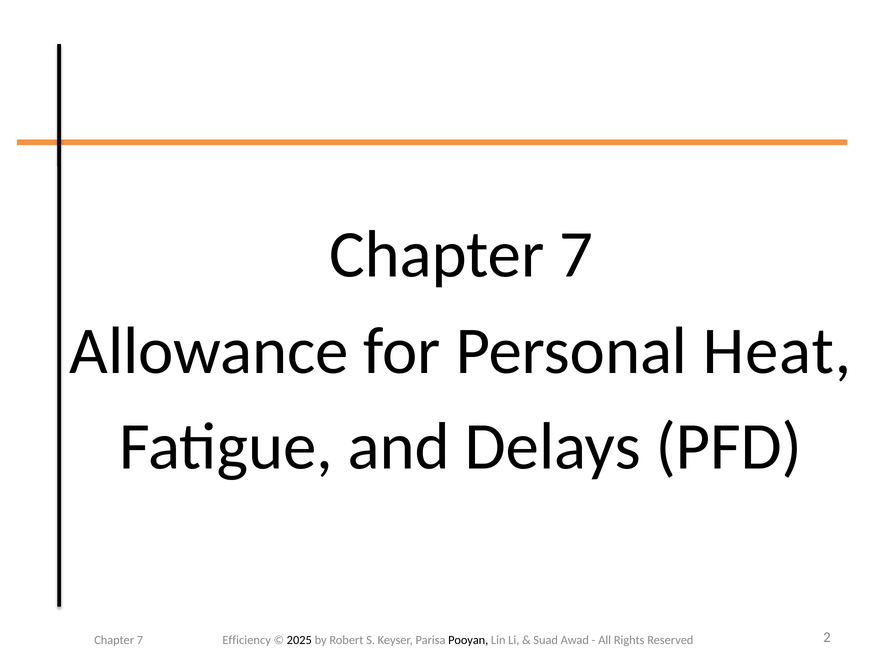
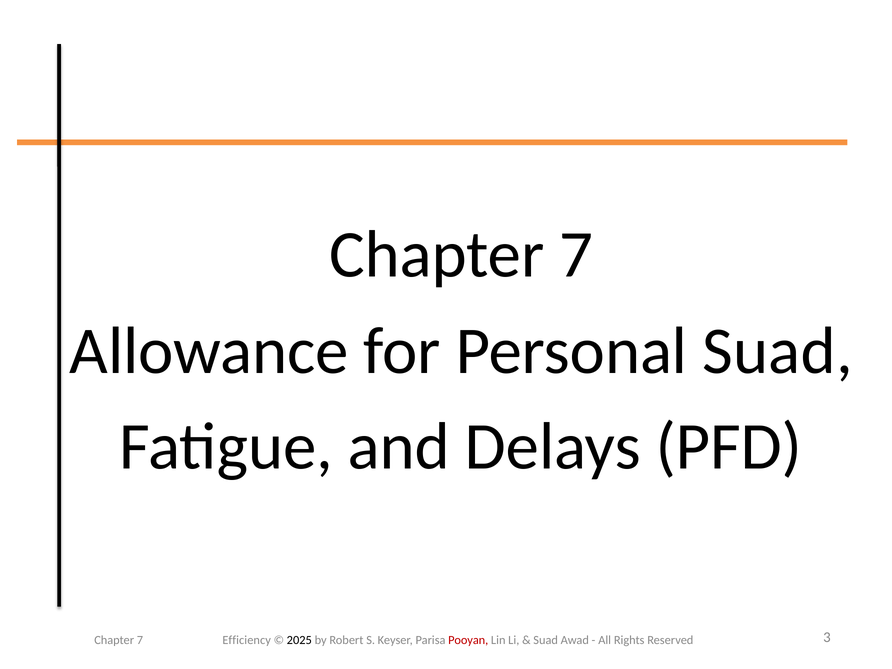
Personal Heat: Heat -> Suad (777, 351)
Pooyan colour: black -> red (468, 640)
2: 2 -> 3 (827, 638)
